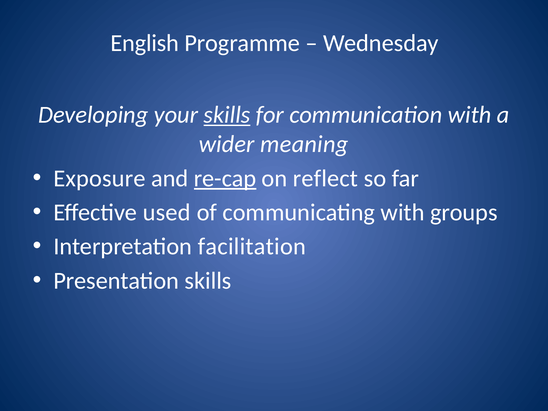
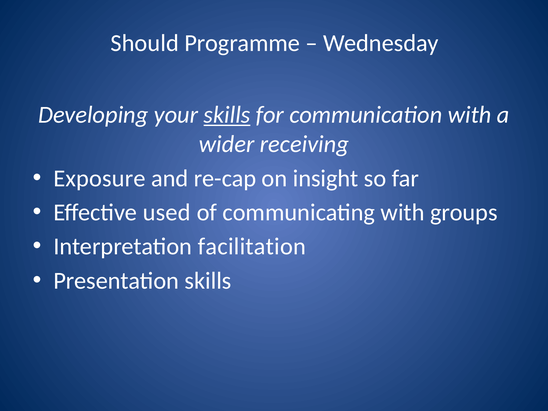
English: English -> Should (145, 43)
meaning: meaning -> receiving (304, 144)
re-cap underline: present -> none (225, 178)
reflect: reflect -> insight (326, 178)
